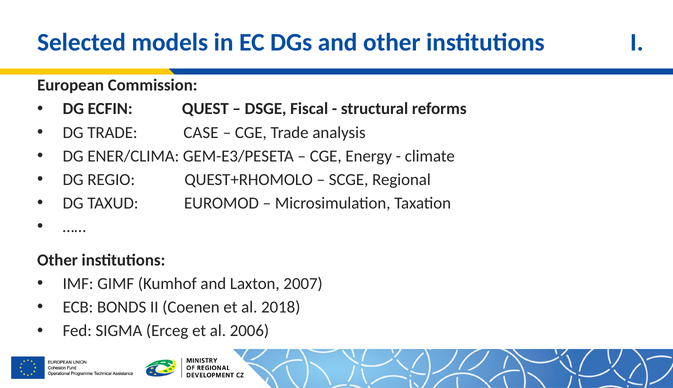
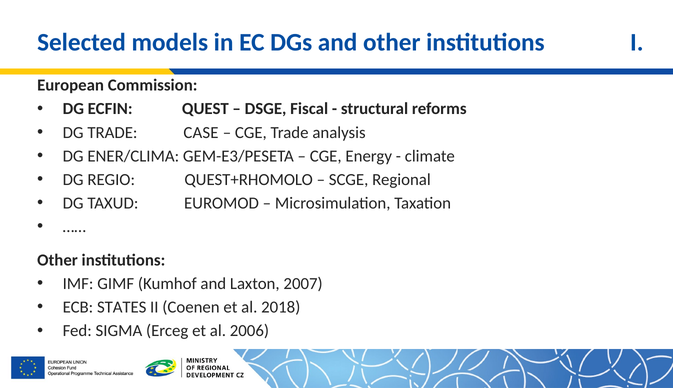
BONDS: BONDS -> STATES (122, 307)
